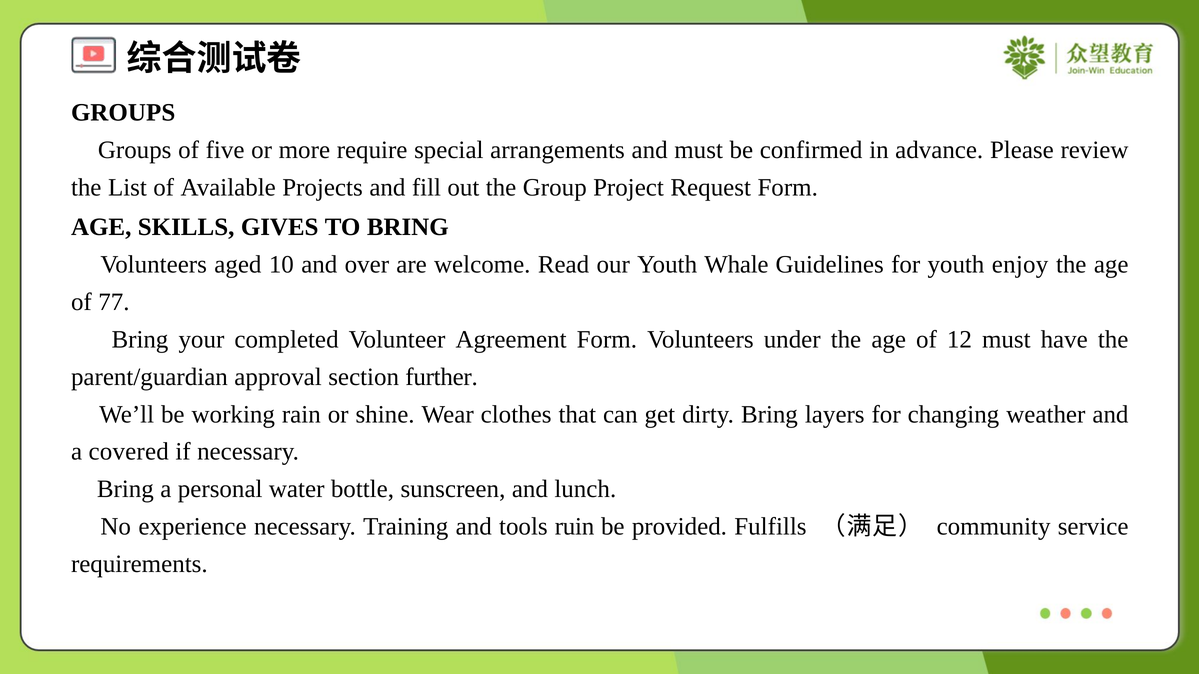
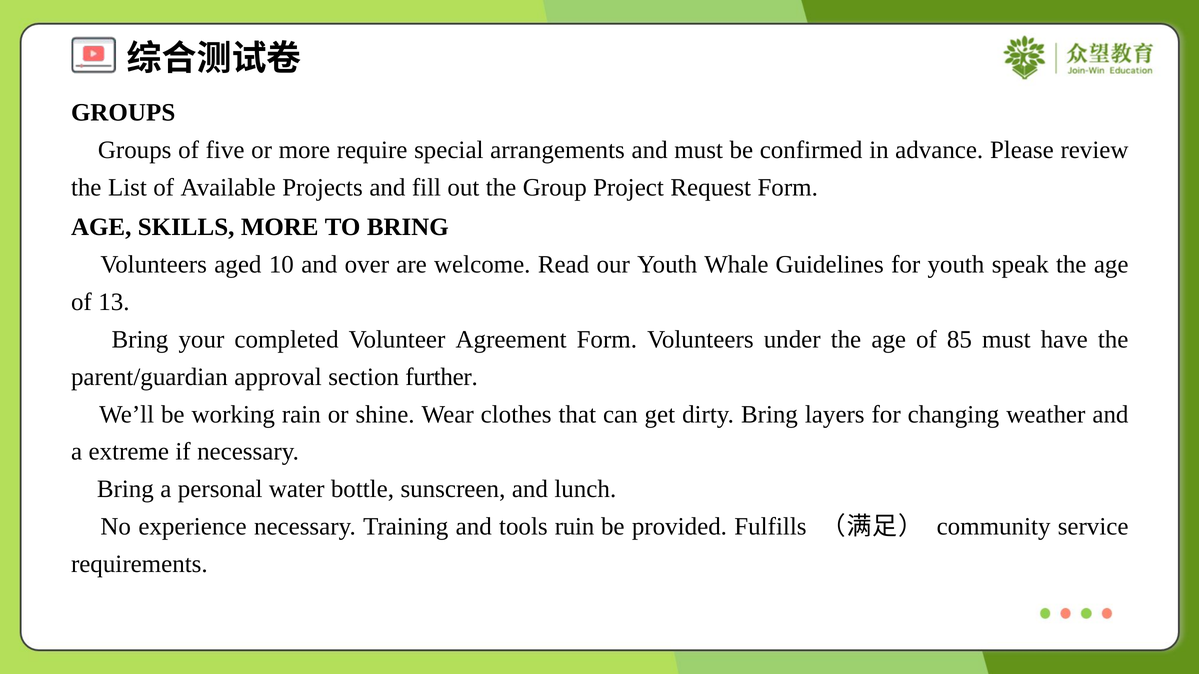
SKILLS GIVES: GIVES -> MORE (280, 227)
enjoy: enjoy -> speak (1020, 265)
77: 77 -> 13 (114, 302)
12: 12 -> 85 (959, 340)
covered: covered -> extreme (129, 452)
